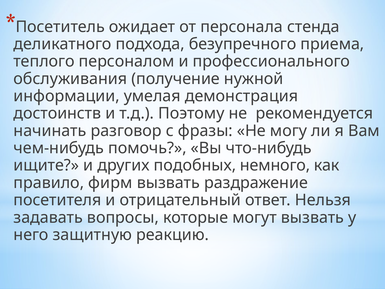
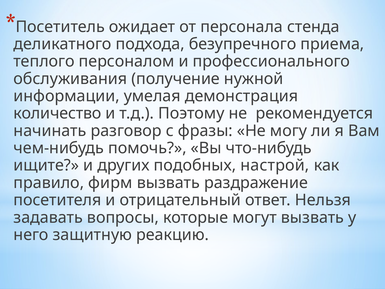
достоинств: достоинств -> количество (57, 113)
немного: немного -> настрой (275, 165)
